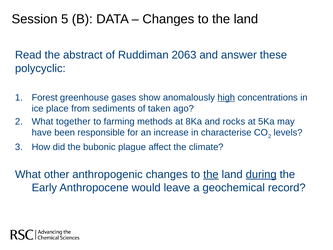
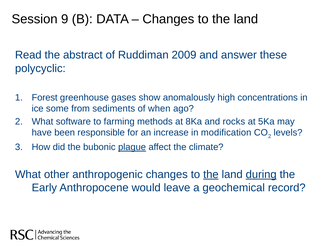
5: 5 -> 9 (65, 19)
2063: 2063 -> 2009 (184, 55)
high underline: present -> none (226, 97)
place: place -> some (57, 108)
taken: taken -> when (159, 108)
together: together -> software (73, 121)
characterise: characterise -> modification (226, 133)
plague underline: none -> present (132, 147)
